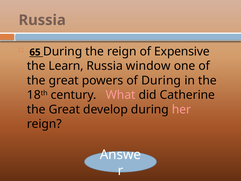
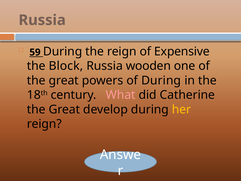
65: 65 -> 59 (35, 52)
Learn: Learn -> Block (66, 66)
window: window -> wooden (148, 66)
her colour: pink -> yellow (182, 109)
